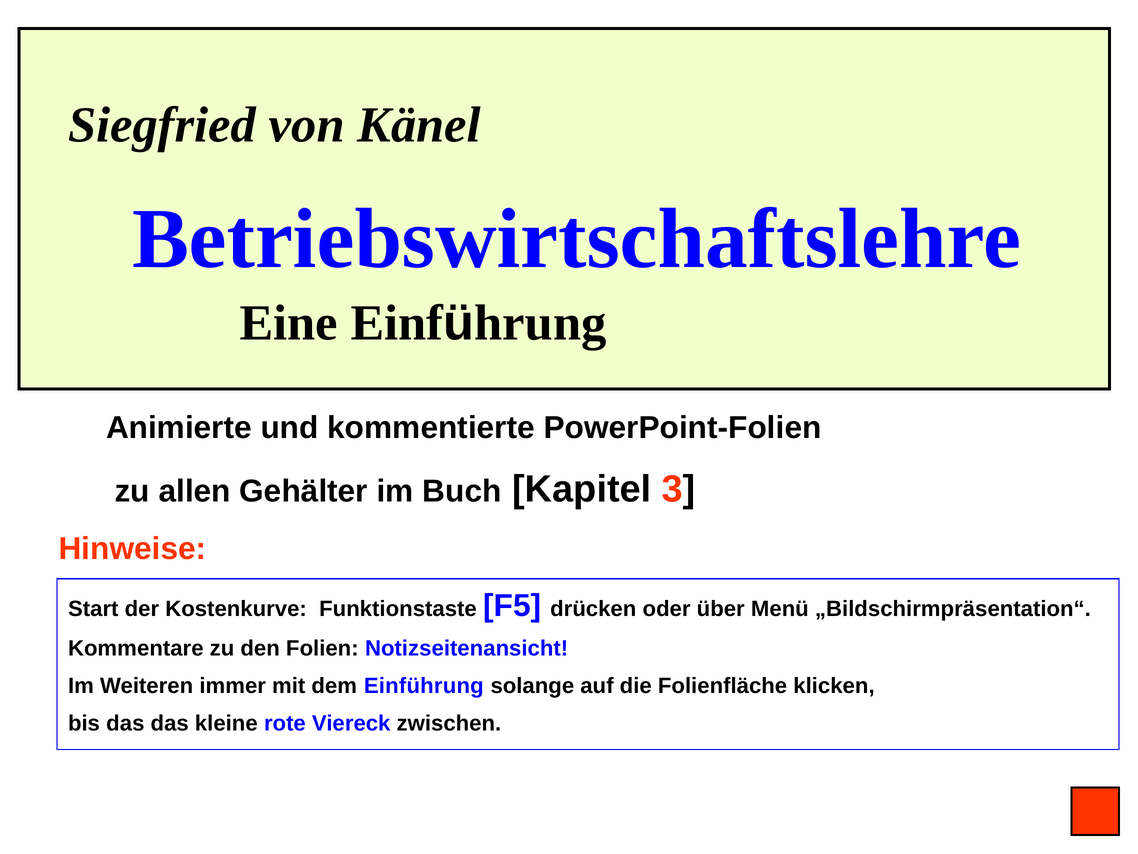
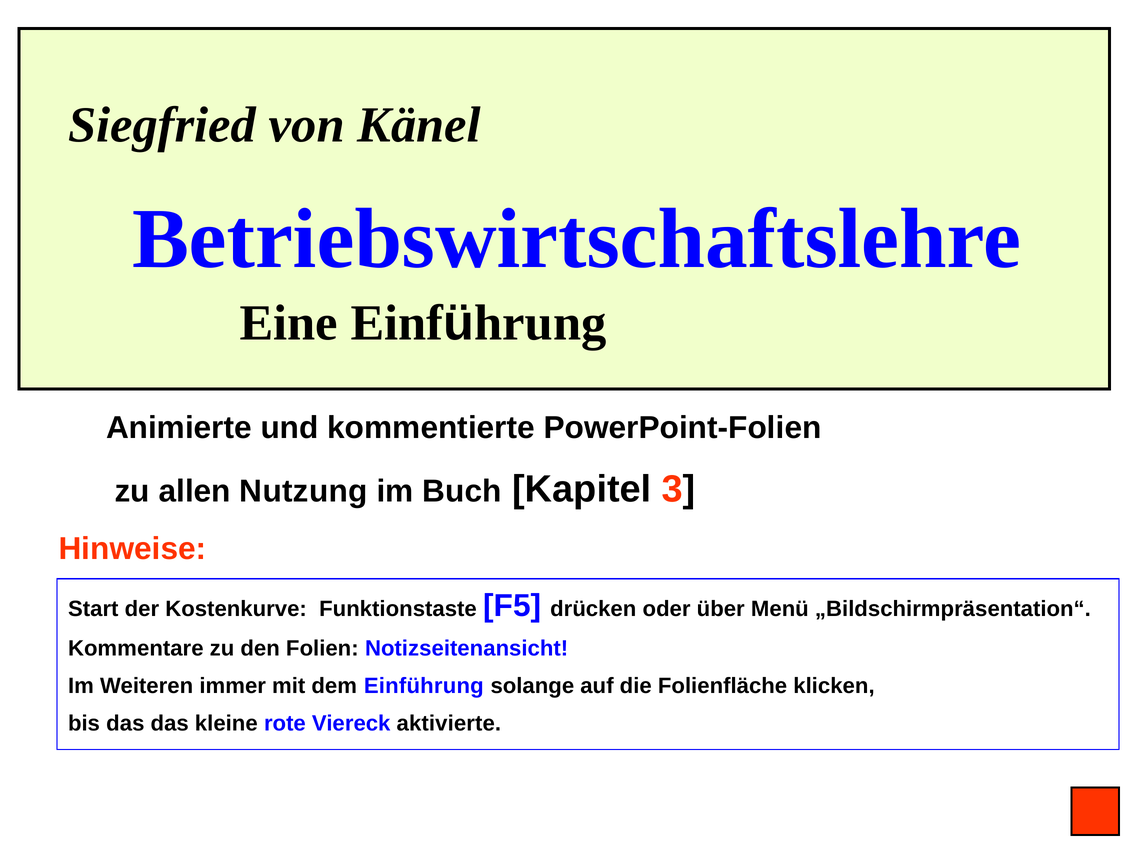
Gehälter: Gehälter -> Nutzung (303, 491)
zwischen: zwischen -> aktivierte (449, 723)
